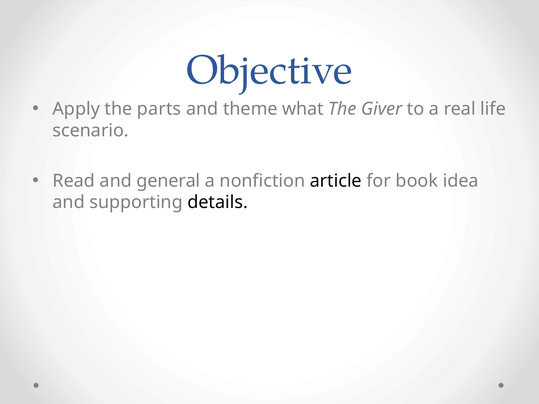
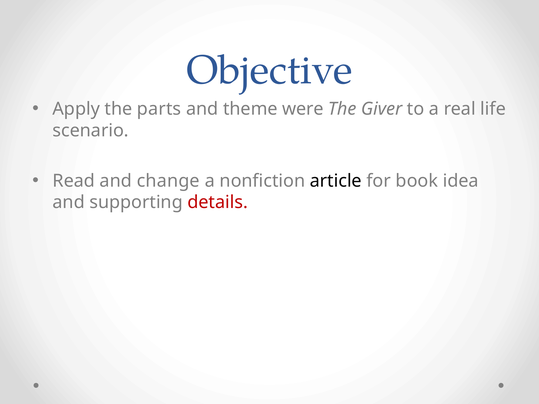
what: what -> were (303, 109)
general: general -> change (168, 181)
details colour: black -> red (218, 202)
